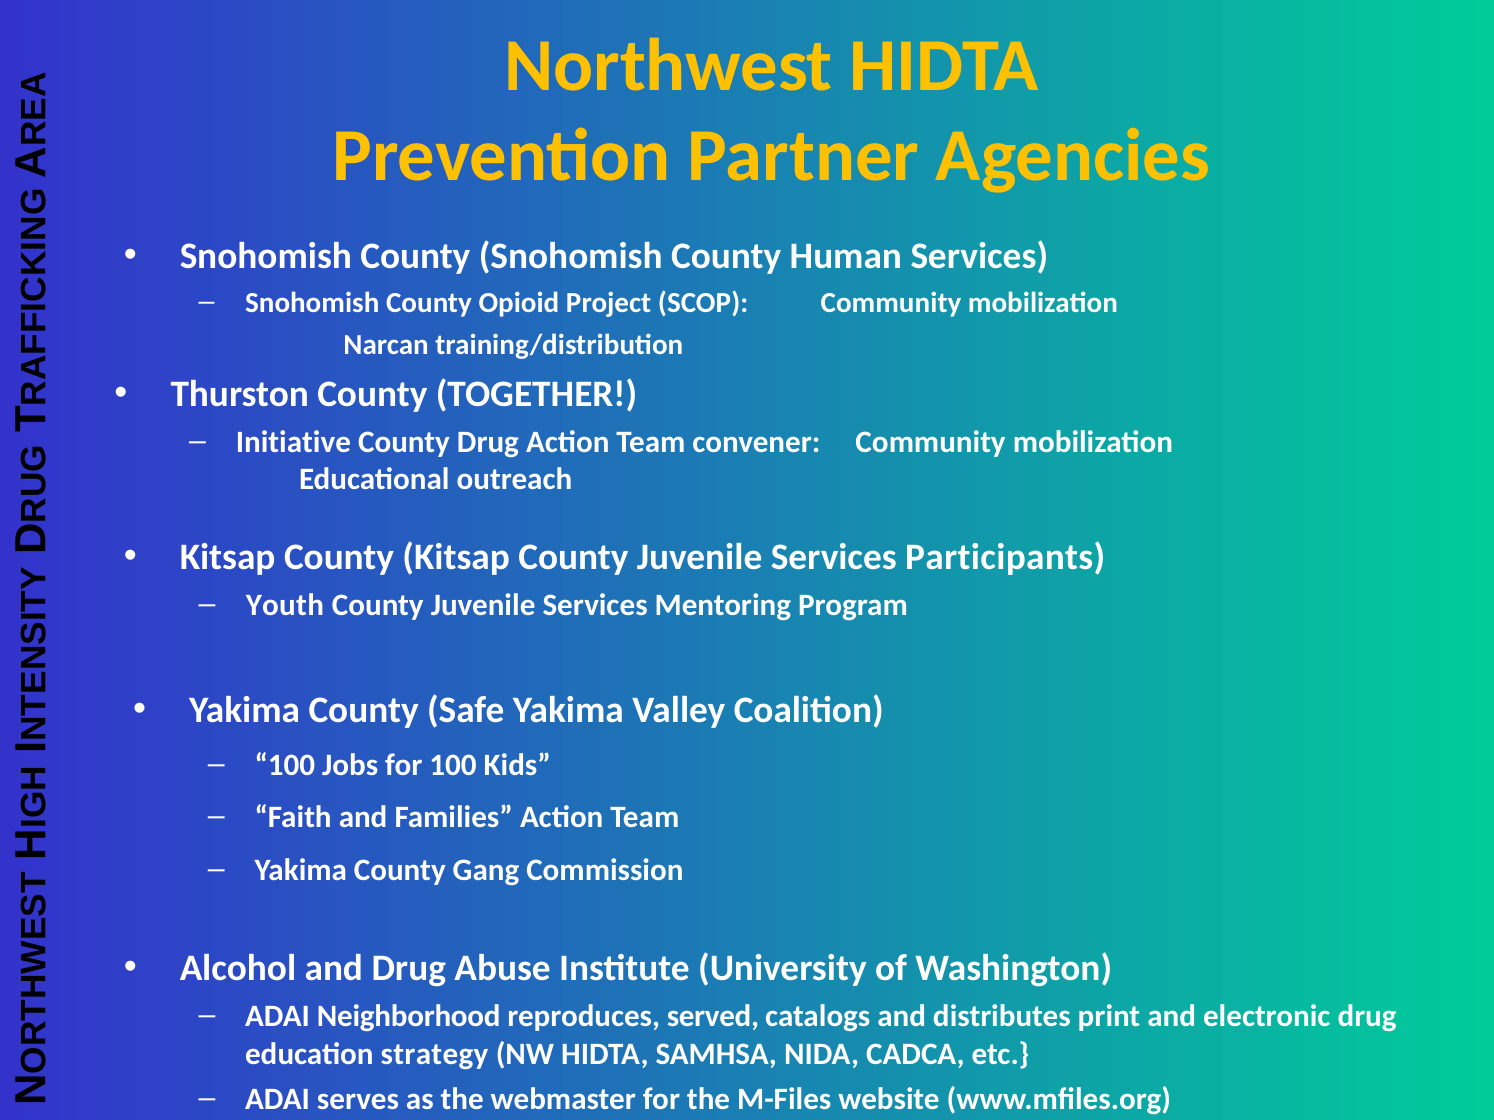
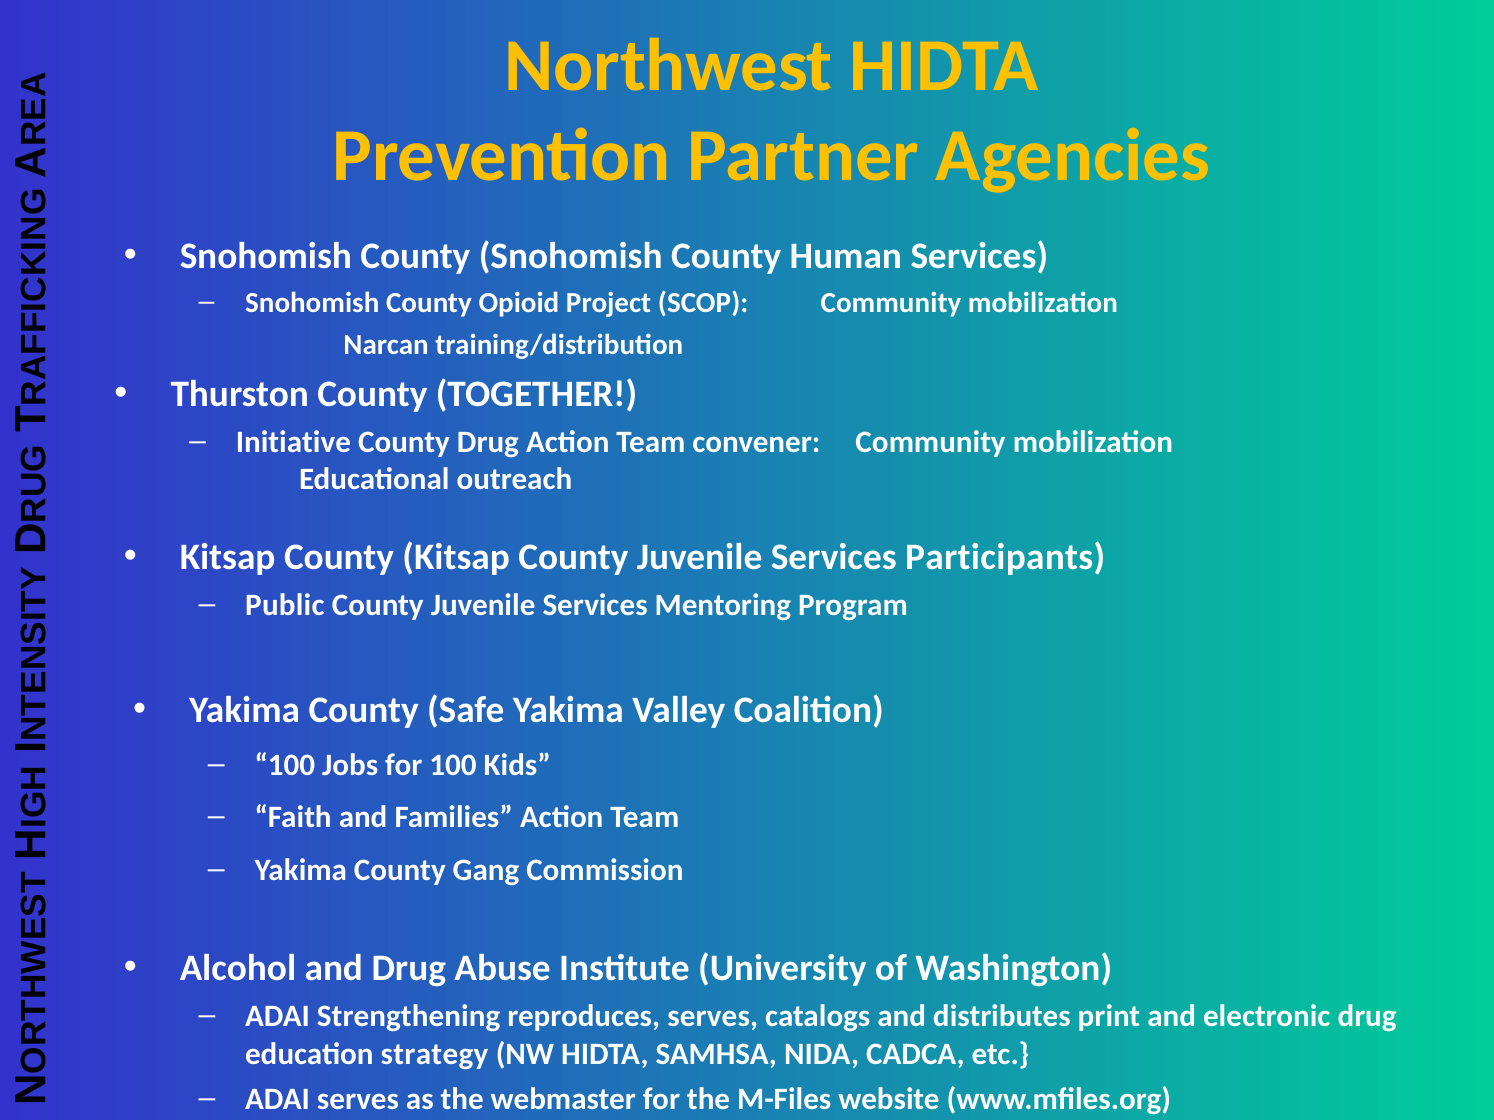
Youth: Youth -> Public (285, 606)
Neighborhood: Neighborhood -> Strengthening (409, 1017)
reproduces served: served -> serves (713, 1017)
